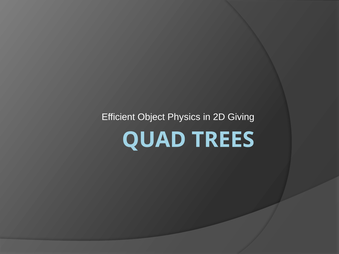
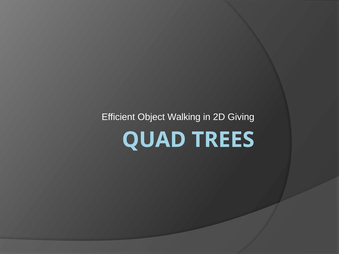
Physics: Physics -> Walking (184, 117)
